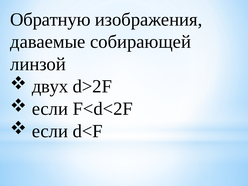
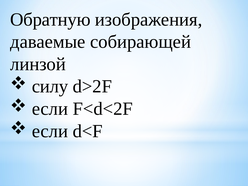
двух: двух -> силу (50, 86)
